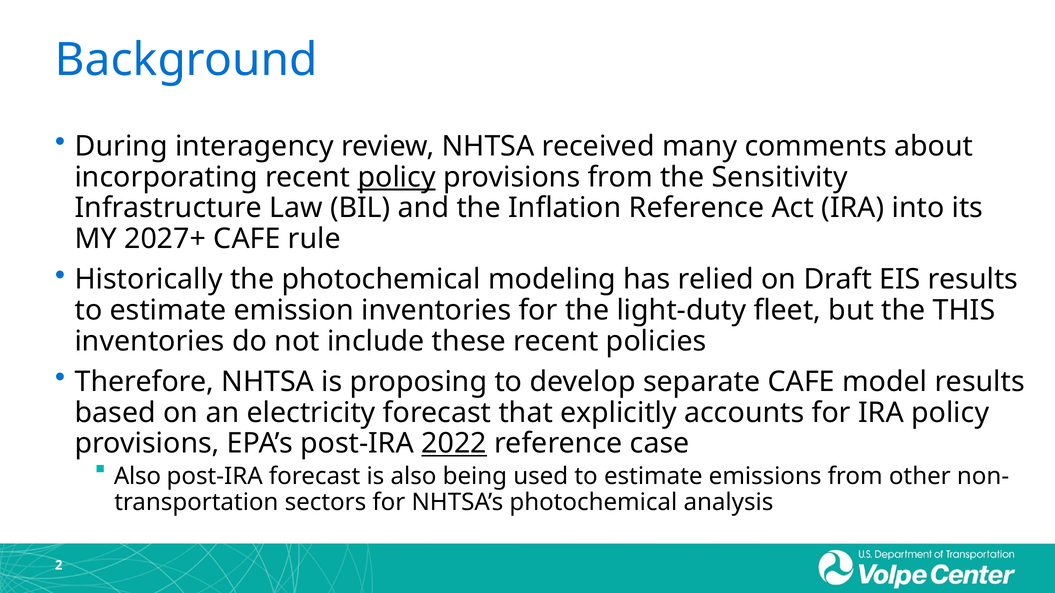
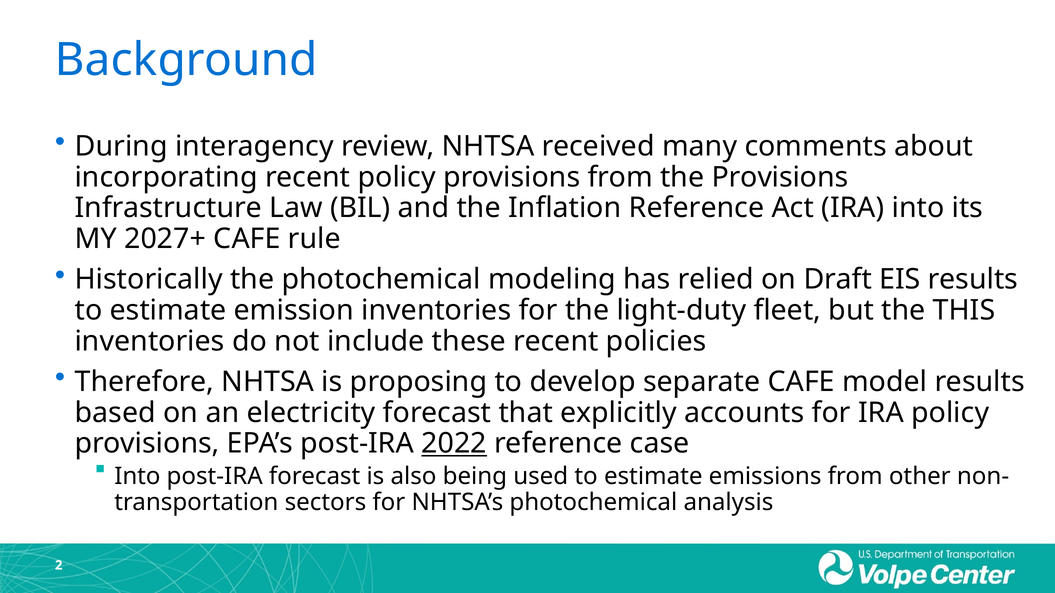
policy underline: present -> none (397, 177)
the Sensitivity: Sensitivity -> Provisions (780, 177)
Also: Also -> Into (137, 477)
